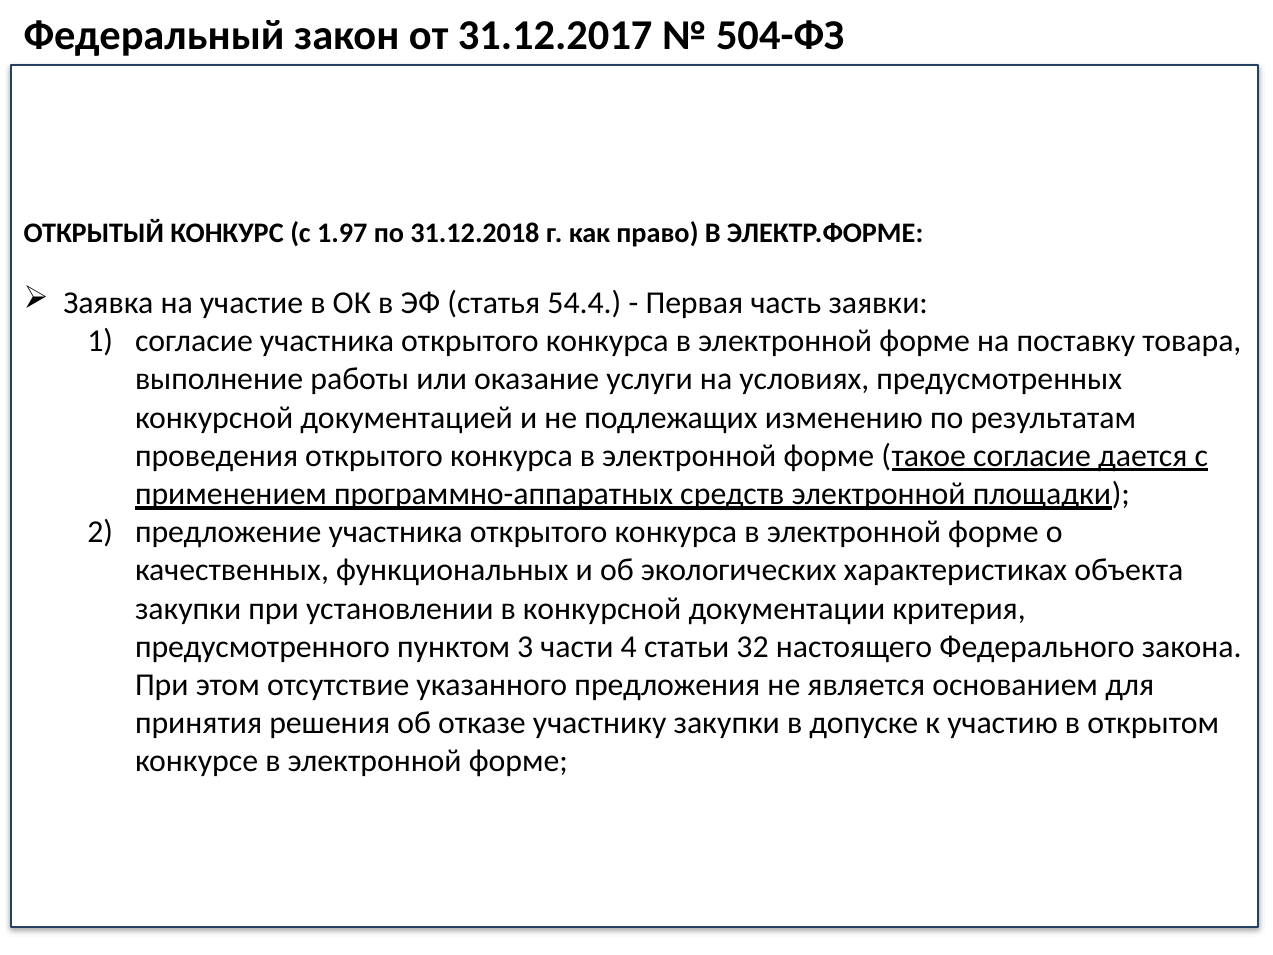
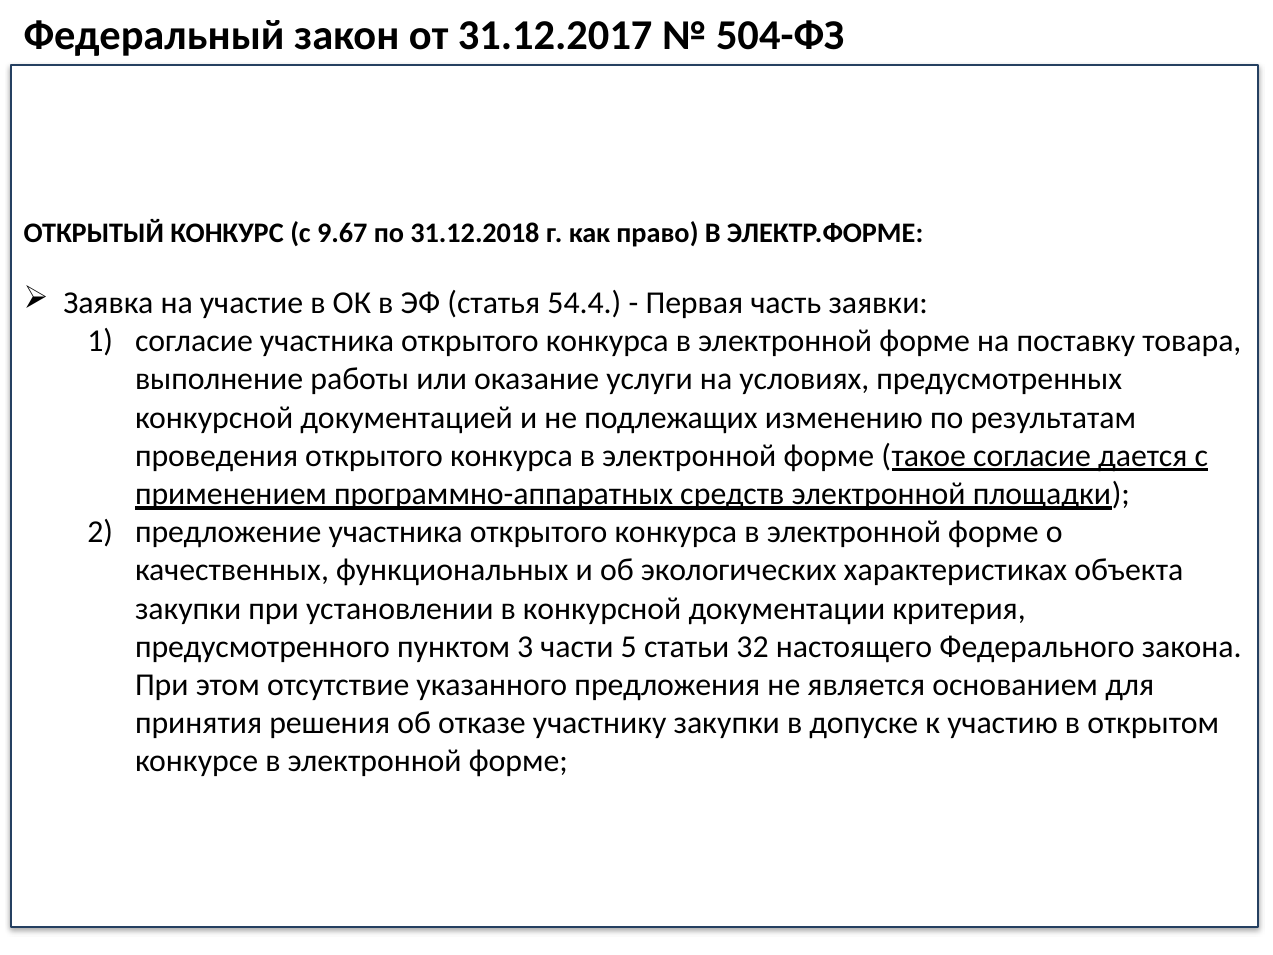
1.97: 1.97 -> 9.67 (342, 233)
4: 4 -> 5 (629, 647)
